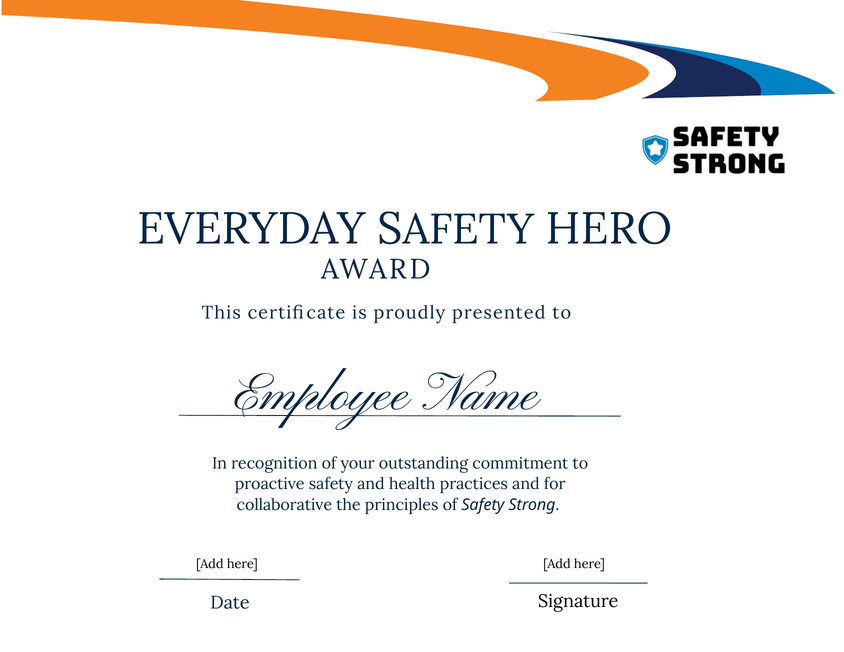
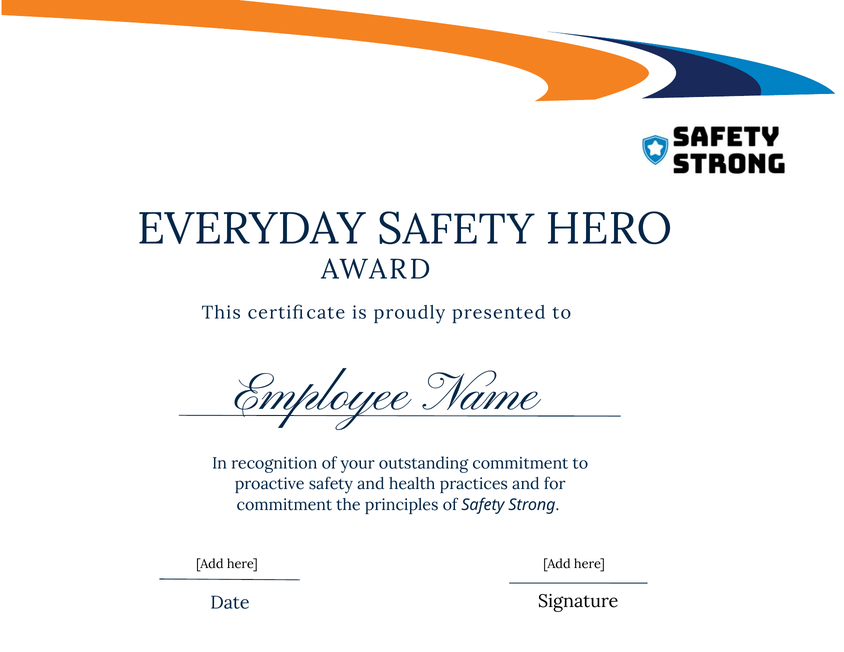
collaborative: collaborative -> commitment (284, 505)
